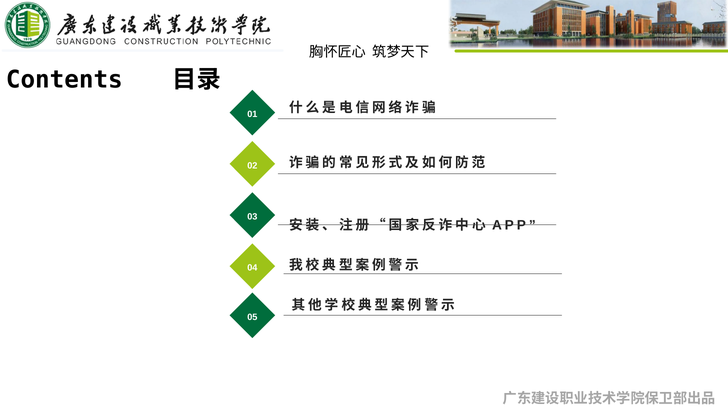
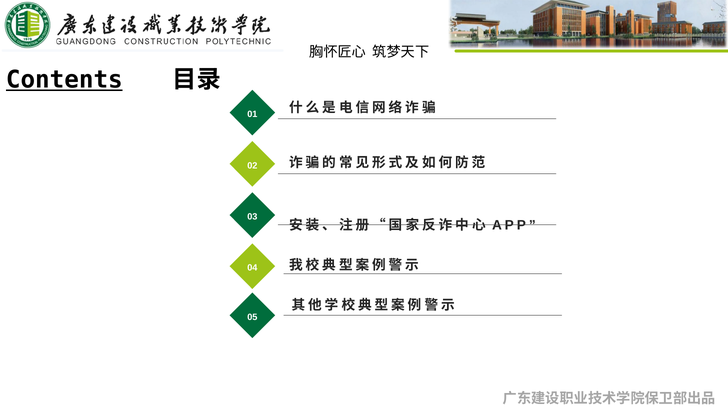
Contents underline: none -> present (64, 80)
